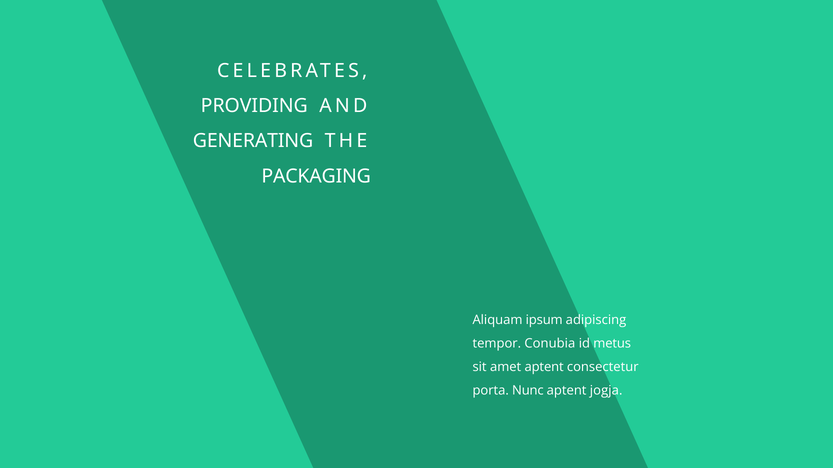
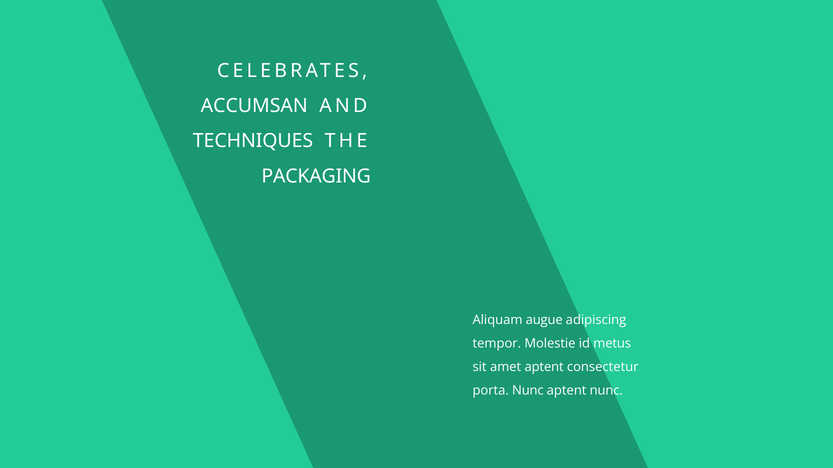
PROVIDING: PROVIDING -> ACCUMSAN (254, 106)
GENERATING: GENERATING -> TECHNIQUES (253, 141)
ipsum: ipsum -> augue (544, 321)
Conubia: Conubia -> Molestie (550, 344)
aptent jogja: jogja -> nunc (606, 391)
